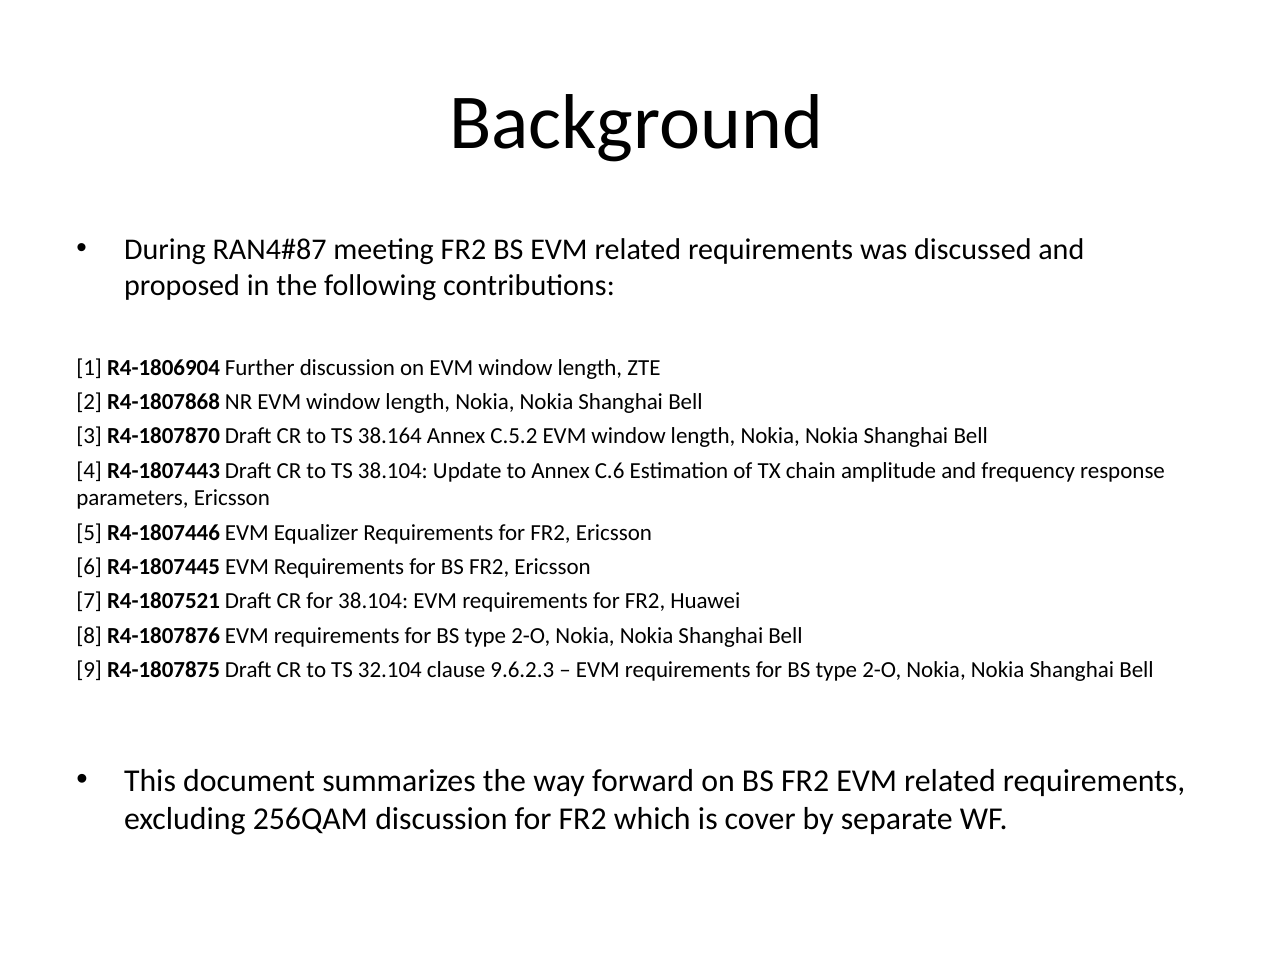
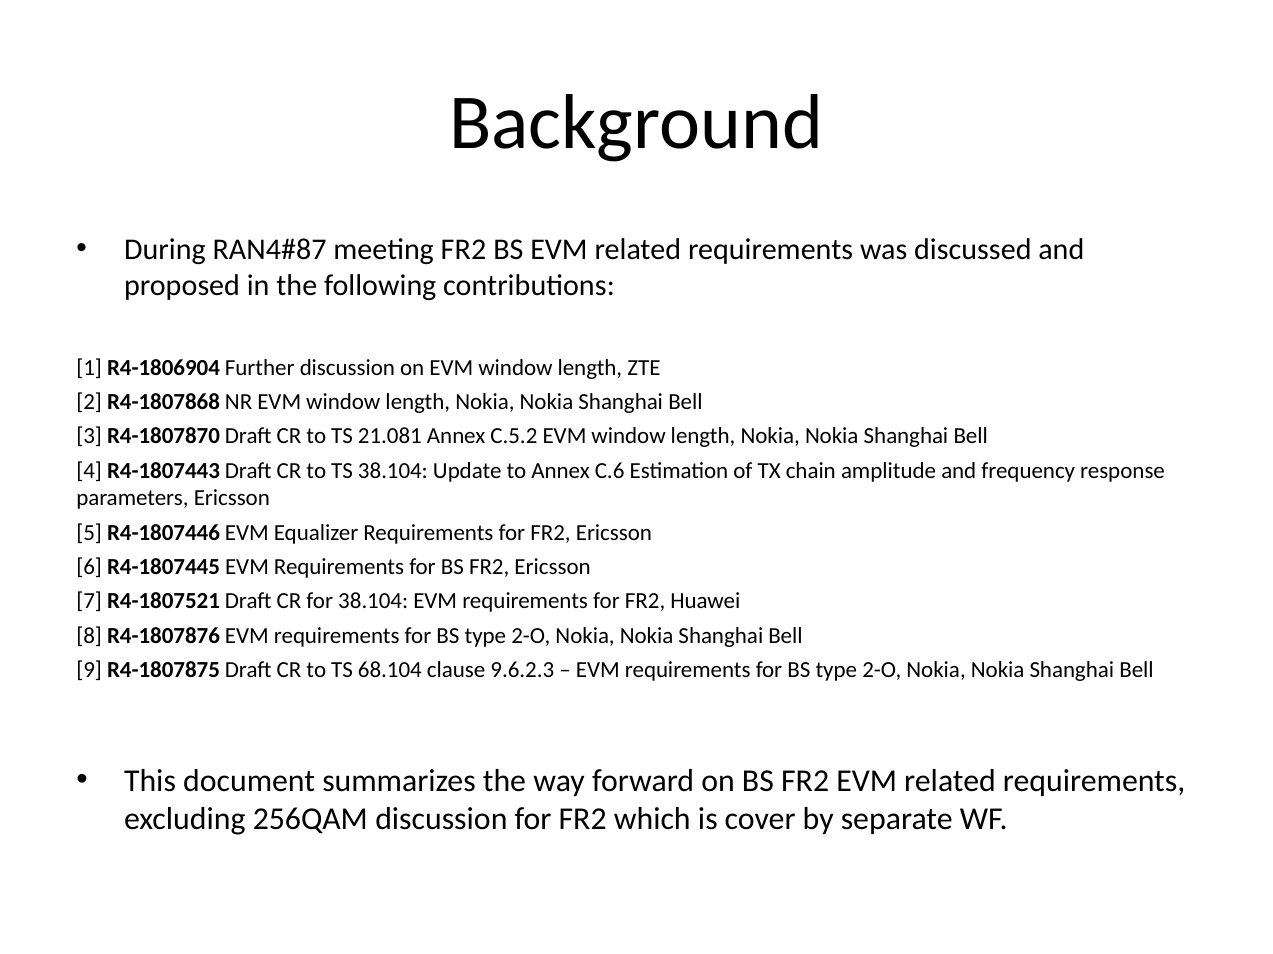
38.164: 38.164 -> 21.081 (390, 437)
32.104: 32.104 -> 68.104 (390, 670)
